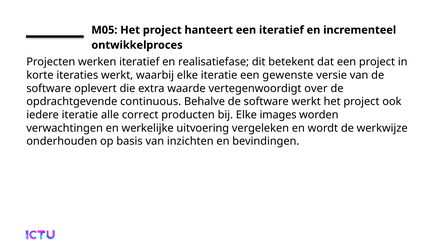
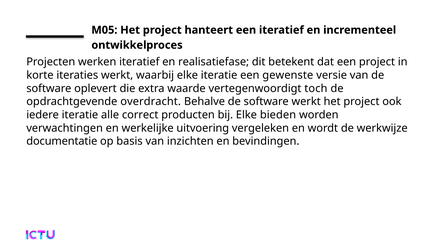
over: over -> toch (316, 88)
continuous: continuous -> overdracht (151, 101)
images: images -> bieden (278, 115)
onderhouden: onderhouden -> documentatie (62, 141)
